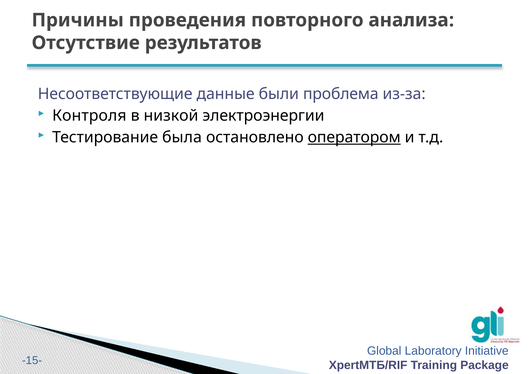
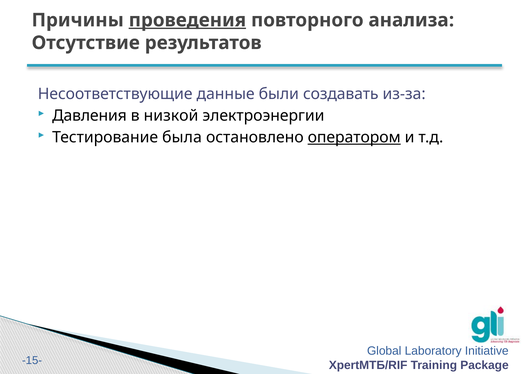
проведения underline: none -> present (187, 20)
проблема: проблема -> создавать (341, 94)
Контроля: Контроля -> Давления (89, 115)
